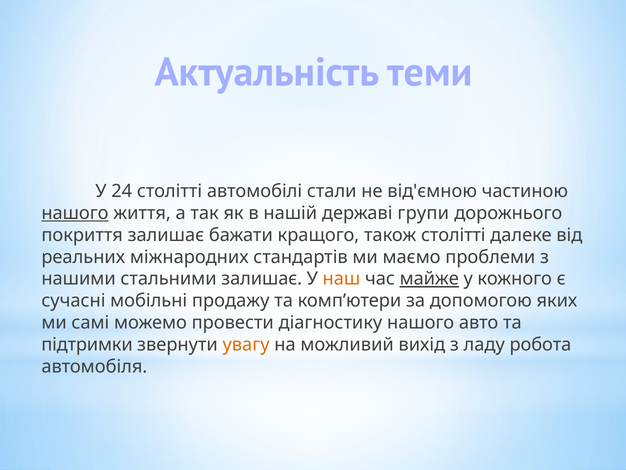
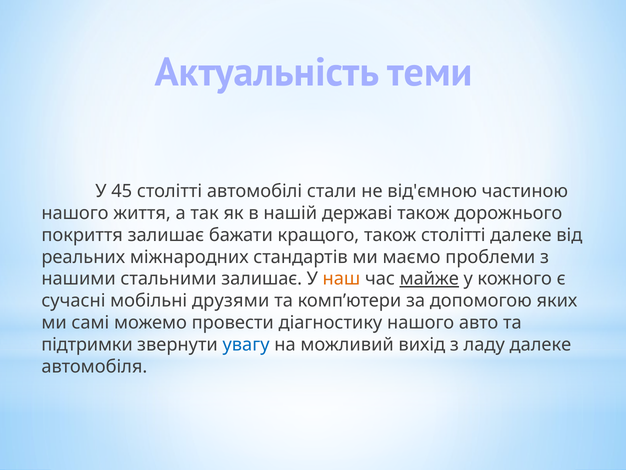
24: 24 -> 45 (122, 191)
нашого underline: present -> none (75, 213)
державі групи: групи -> також (423, 213)
продажу: продажу -> друзями (231, 301)
увагу colour: orange -> blue (246, 344)
ладу робота: робота -> далеке (540, 344)
